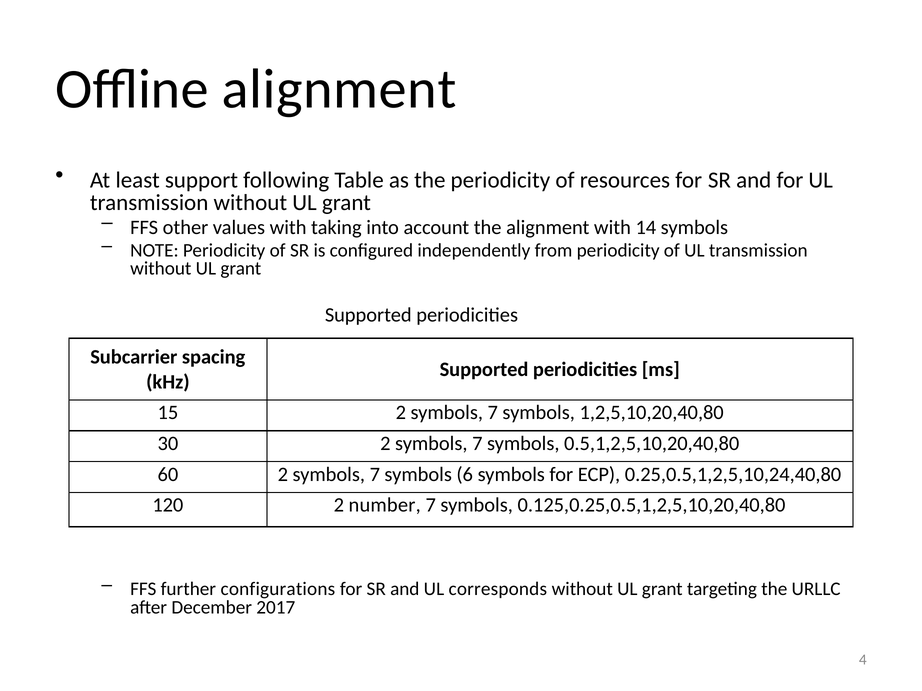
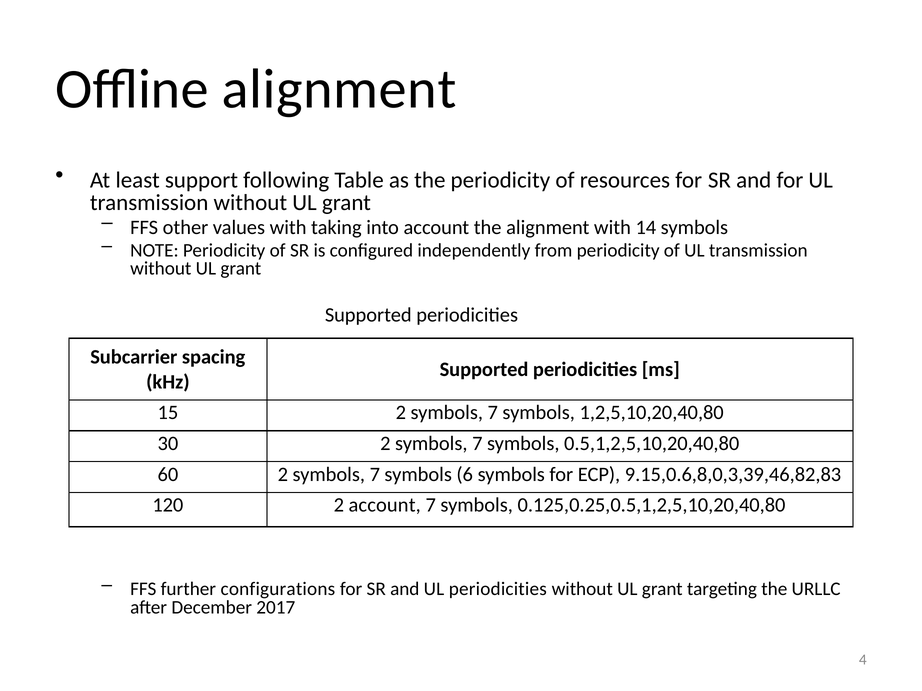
0.25,0.5,1,2,5,10,24,40,80: 0.25,0.5,1,2,5,10,24,40,80 -> 9.15,0.6,8,0,3,39,46,82,83 (733, 475)
2 number: number -> account (385, 506)
UL corresponds: corresponds -> periodicities (498, 590)
